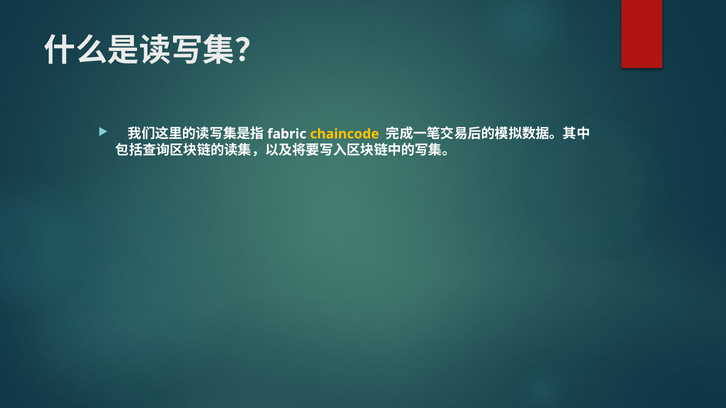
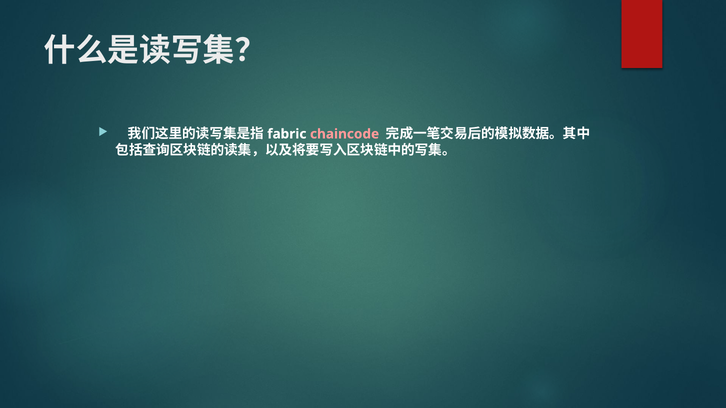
chaincode colour: yellow -> pink (345, 134)
